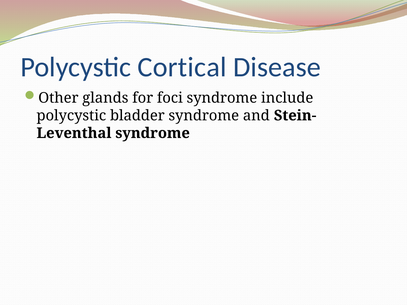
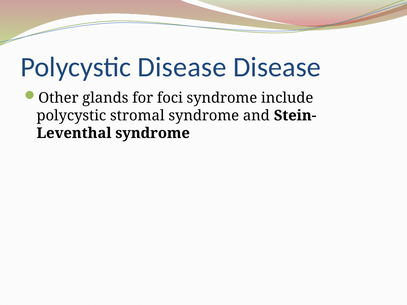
Polycystic Cortical: Cortical -> Disease (182, 67)
bladder: bladder -> stromal (137, 116)
